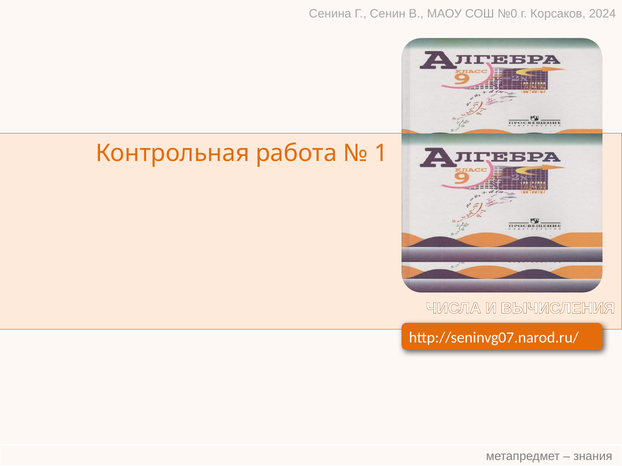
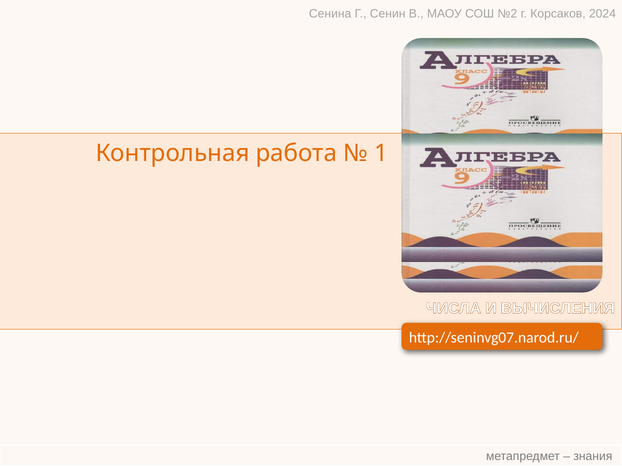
№0: №0 -> №2 (507, 14)
